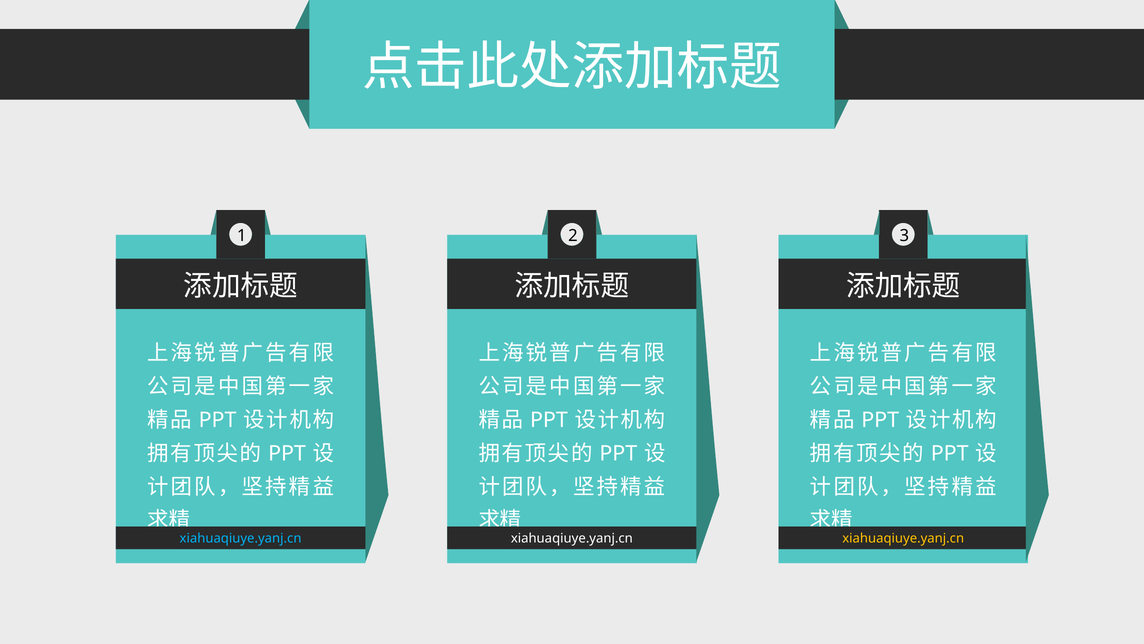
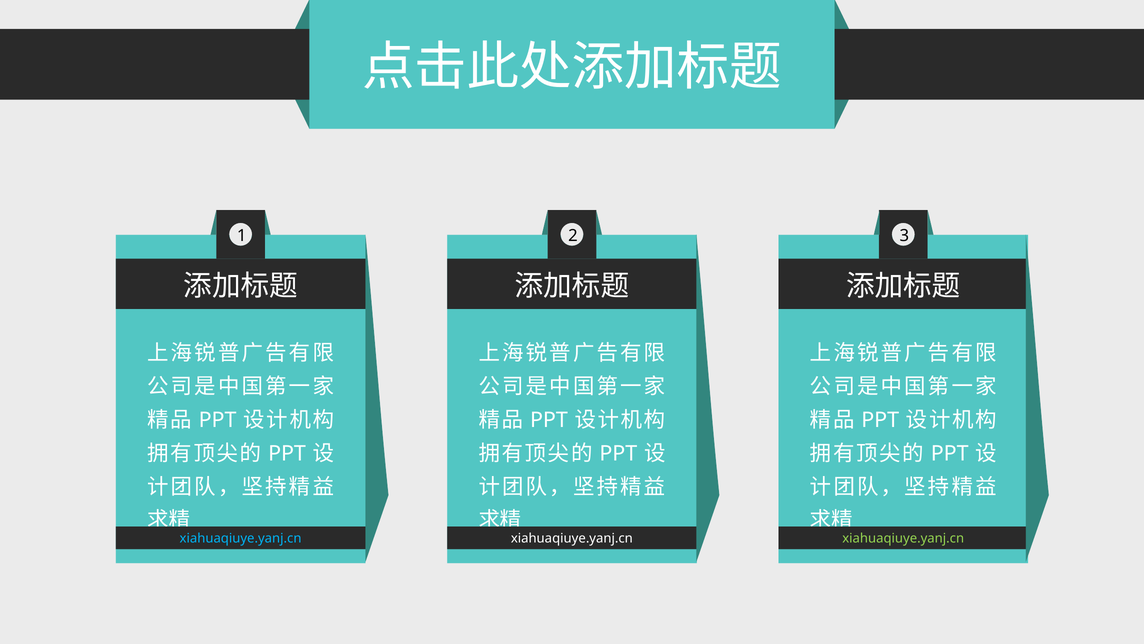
xiahuaqiuye.yanj.cn colour: yellow -> light green (903, 538)
